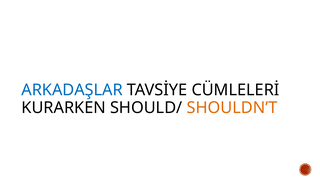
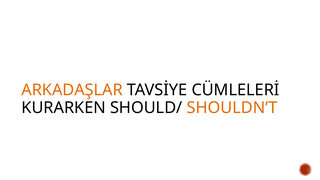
ARKADAŞLAR colour: blue -> orange (72, 90)
